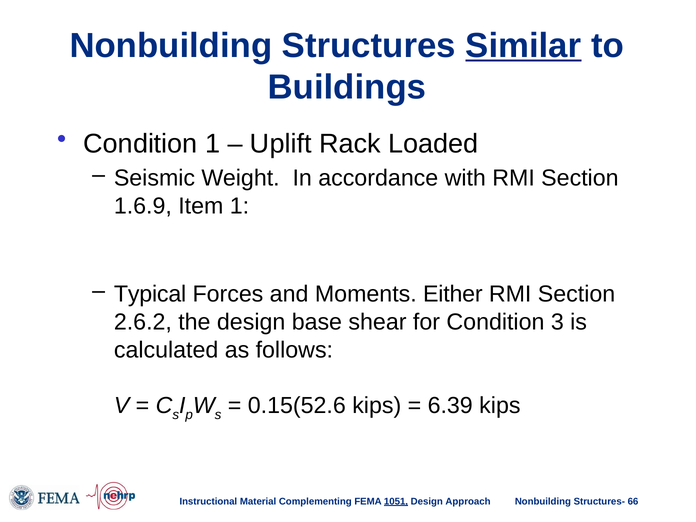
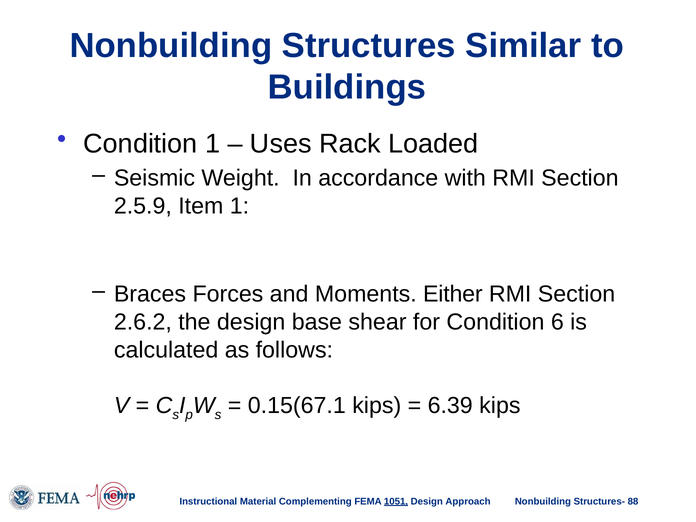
Similar underline: present -> none (523, 46)
Uplift: Uplift -> Uses (281, 144)
1.6.9: 1.6.9 -> 2.5.9 (143, 206)
Typical: Typical -> Braces (150, 294)
3: 3 -> 6 (557, 322)
0.15(52.6: 0.15(52.6 -> 0.15(67.1 (297, 406)
66: 66 -> 88 (633, 501)
